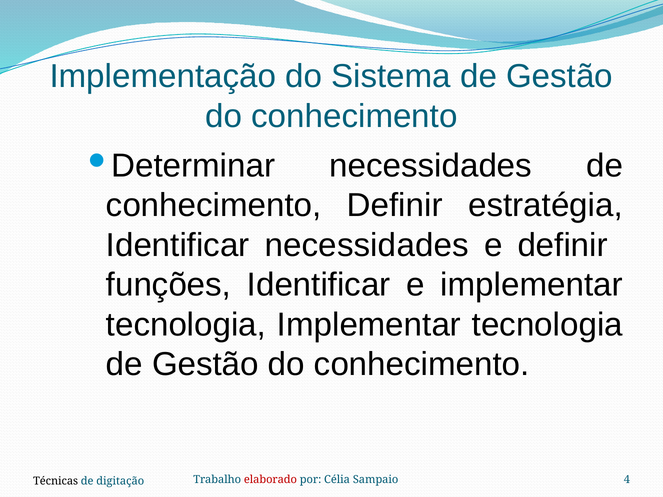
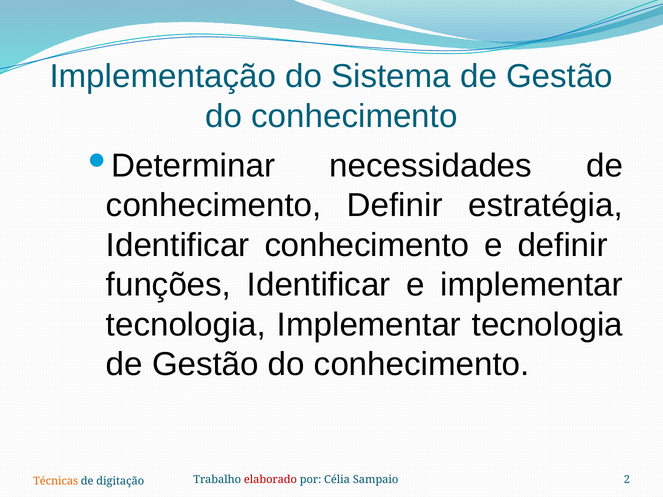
Identificar necessidades: necessidades -> conhecimento (367, 245)
4: 4 -> 2 (627, 480)
Técnicas colour: black -> orange (56, 481)
